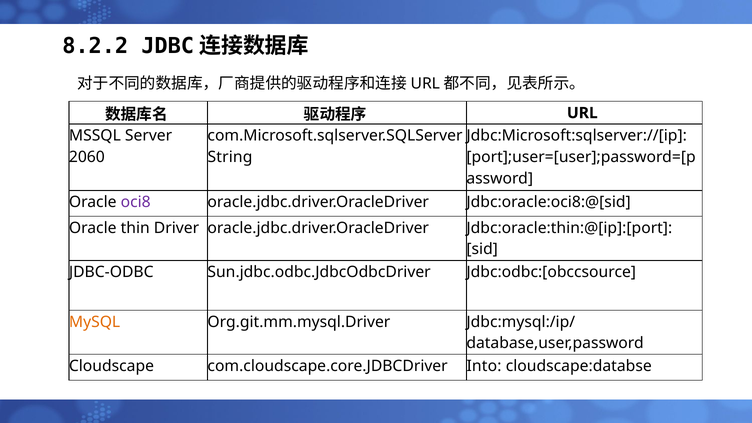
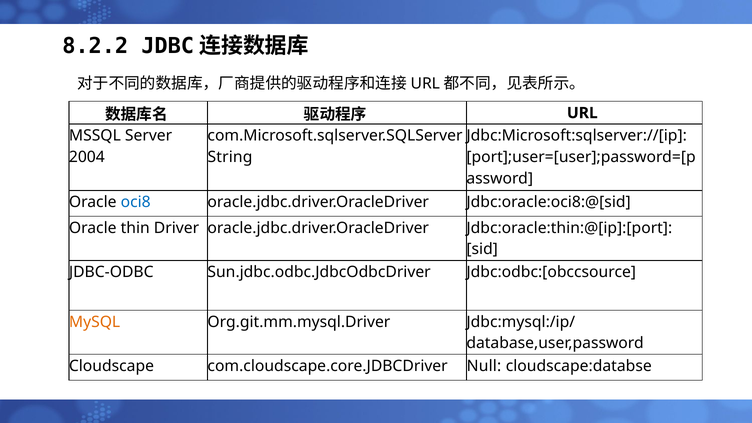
2060: 2060 -> 2004 (87, 157)
oci8 colour: purple -> blue (136, 202)
Into: Into -> Null (484, 366)
